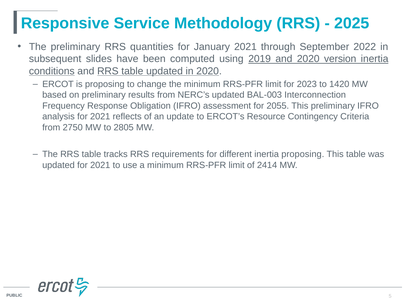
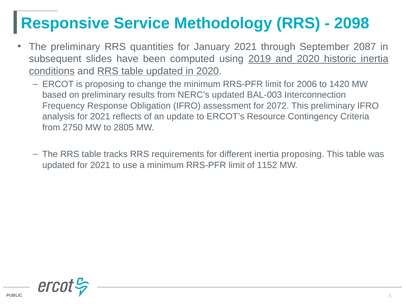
2025: 2025 -> 2098 (352, 23)
2022: 2022 -> 2087 (365, 47)
version: version -> historic (340, 59)
2023: 2023 -> 2006 (307, 84)
2055: 2055 -> 2072 (278, 106)
2414: 2414 -> 1152 (267, 165)
